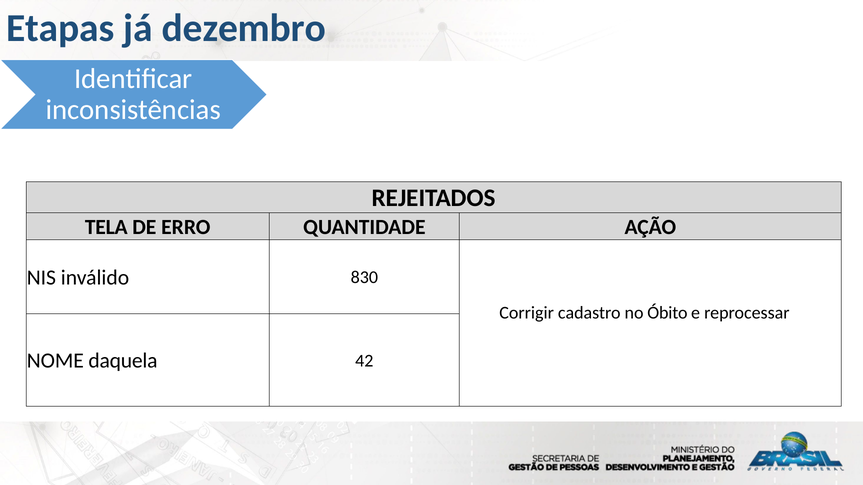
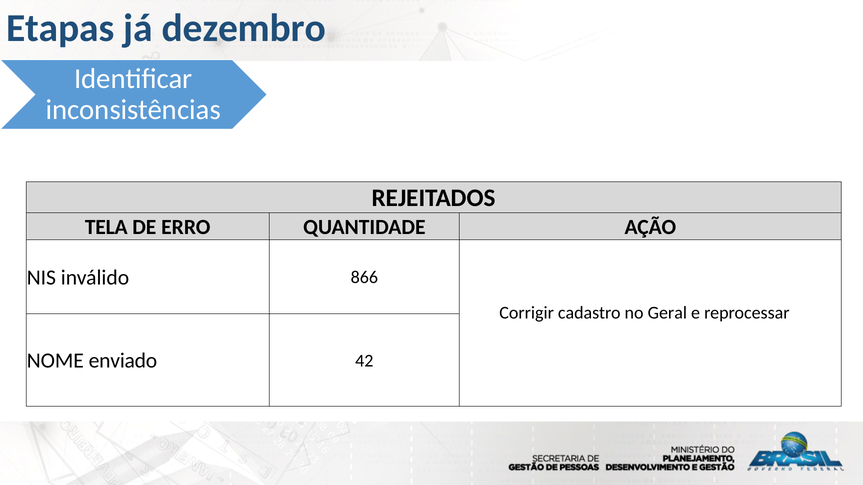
830: 830 -> 866 (364, 278)
Óbito: Óbito -> Geral (667, 313)
daquela: daquela -> enviado (123, 361)
